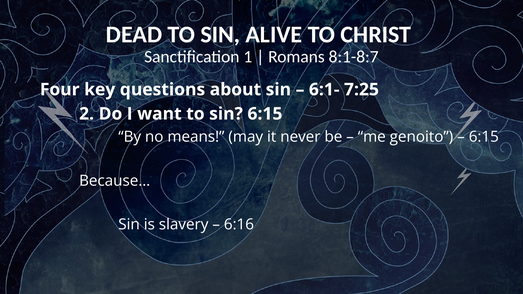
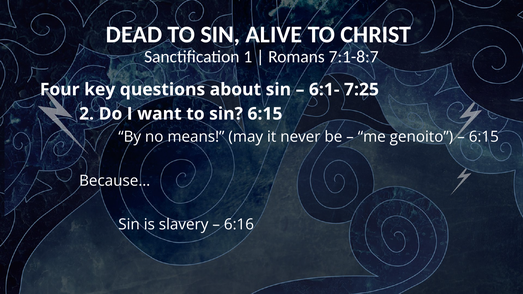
8:1-8:7: 8:1-8:7 -> 7:1-8:7 (354, 57)
